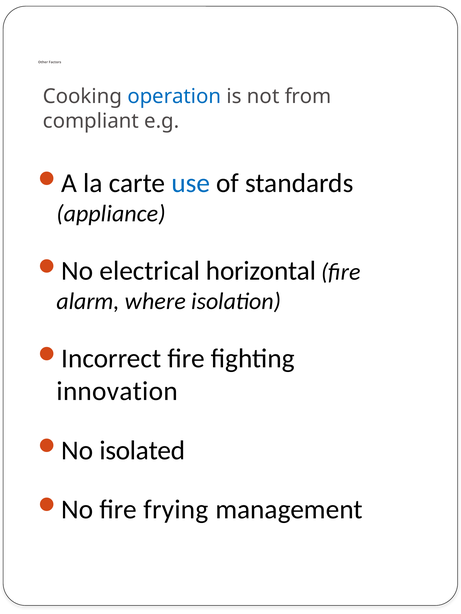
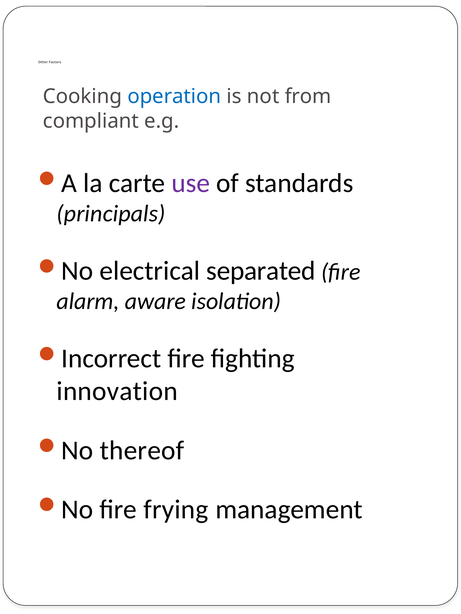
use colour: blue -> purple (191, 183)
appliance: appliance -> principals (111, 214)
horizontal: horizontal -> separated (261, 271)
where: where -> aware (155, 302)
isolated: isolated -> thereof (142, 451)
